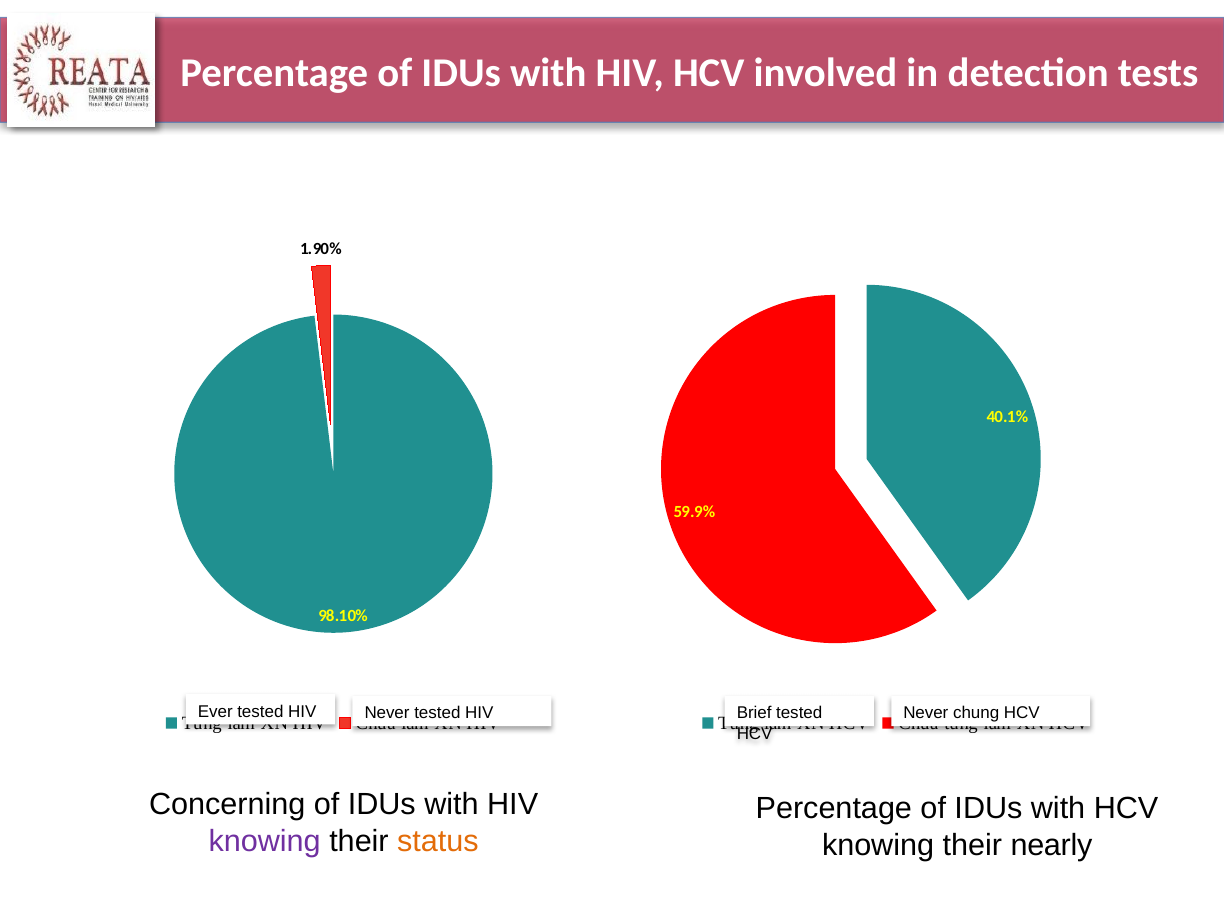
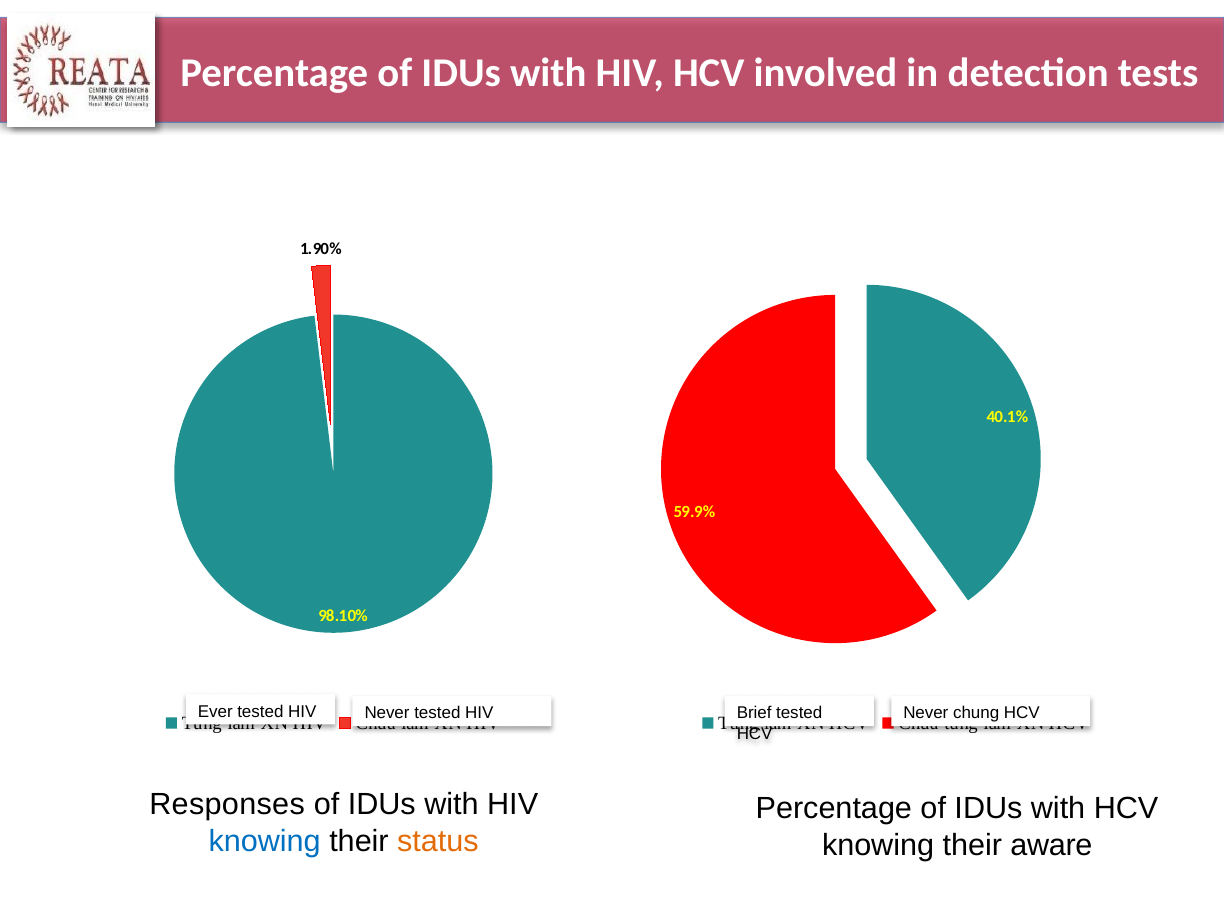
Concerning: Concerning -> Responses (227, 805)
knowing colour: purple -> blue (265, 841)
nearly: nearly -> aware (1051, 845)
